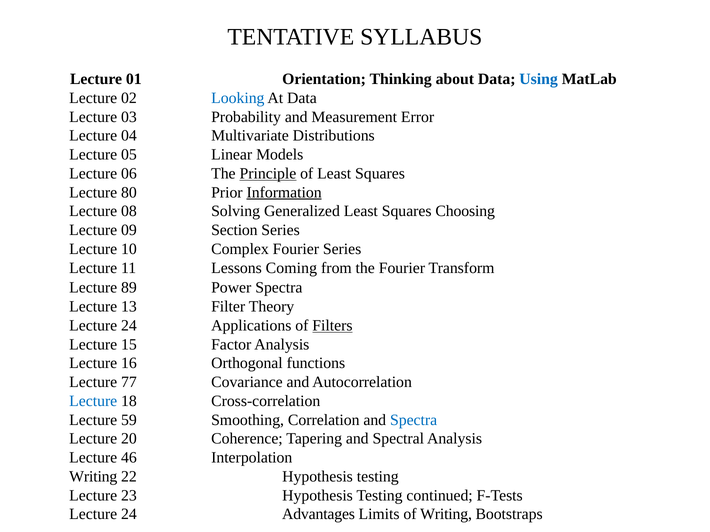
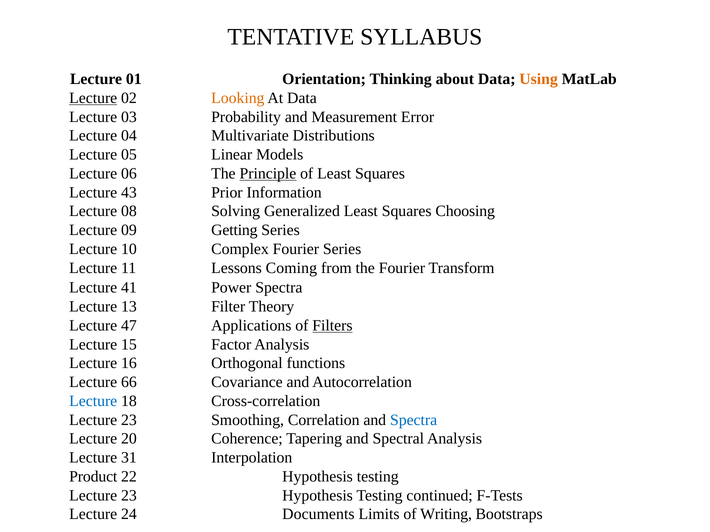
Using colour: blue -> orange (539, 79)
Lecture underline: none -> present (93, 98)
Looking colour: blue -> orange (238, 98)
80: 80 -> 43 (129, 193)
Information underline: present -> none (284, 193)
Section: Section -> Getting (234, 230)
89: 89 -> 41 (129, 288)
24: 24 -> 47 (129, 326)
77: 77 -> 66 (129, 382)
59: 59 -> 23 (129, 420)
46: 46 -> 31 (129, 458)
Writing: Writing -> Product (93, 477)
Advantages: Advantages -> Documents (318, 515)
